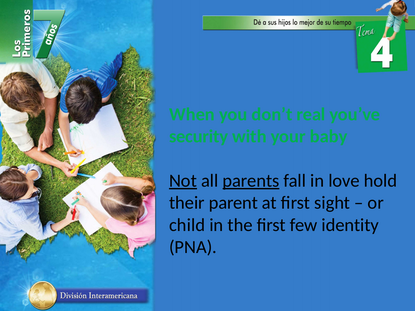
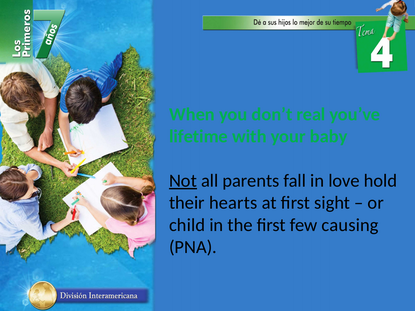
security: security -> lifetime (198, 137)
parents underline: present -> none (251, 181)
parent: parent -> hearts (233, 203)
identity: identity -> causing (350, 225)
